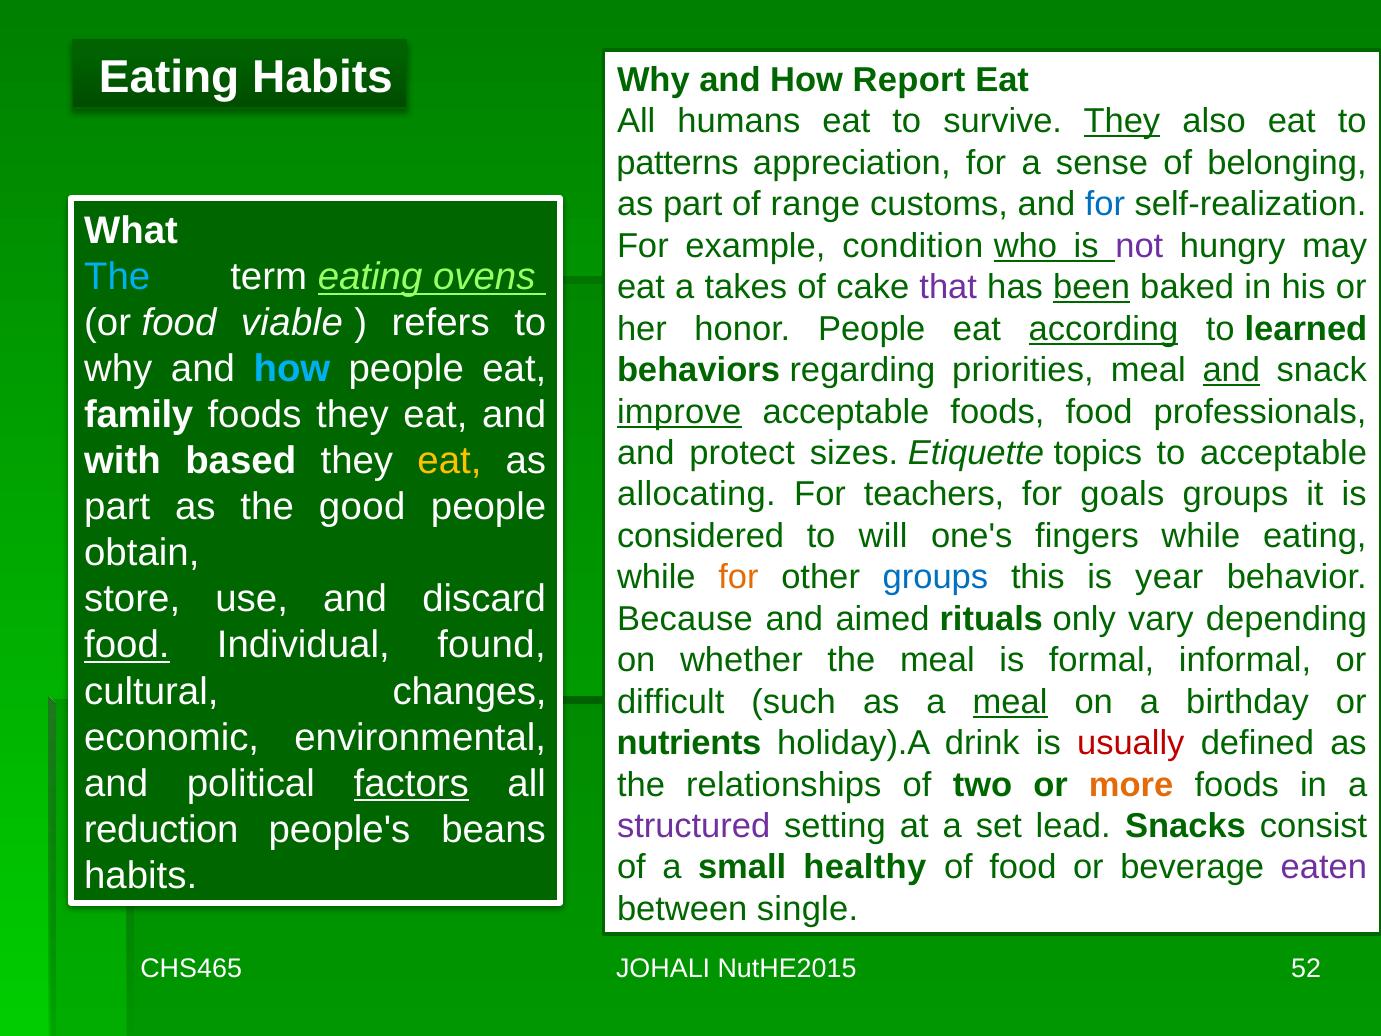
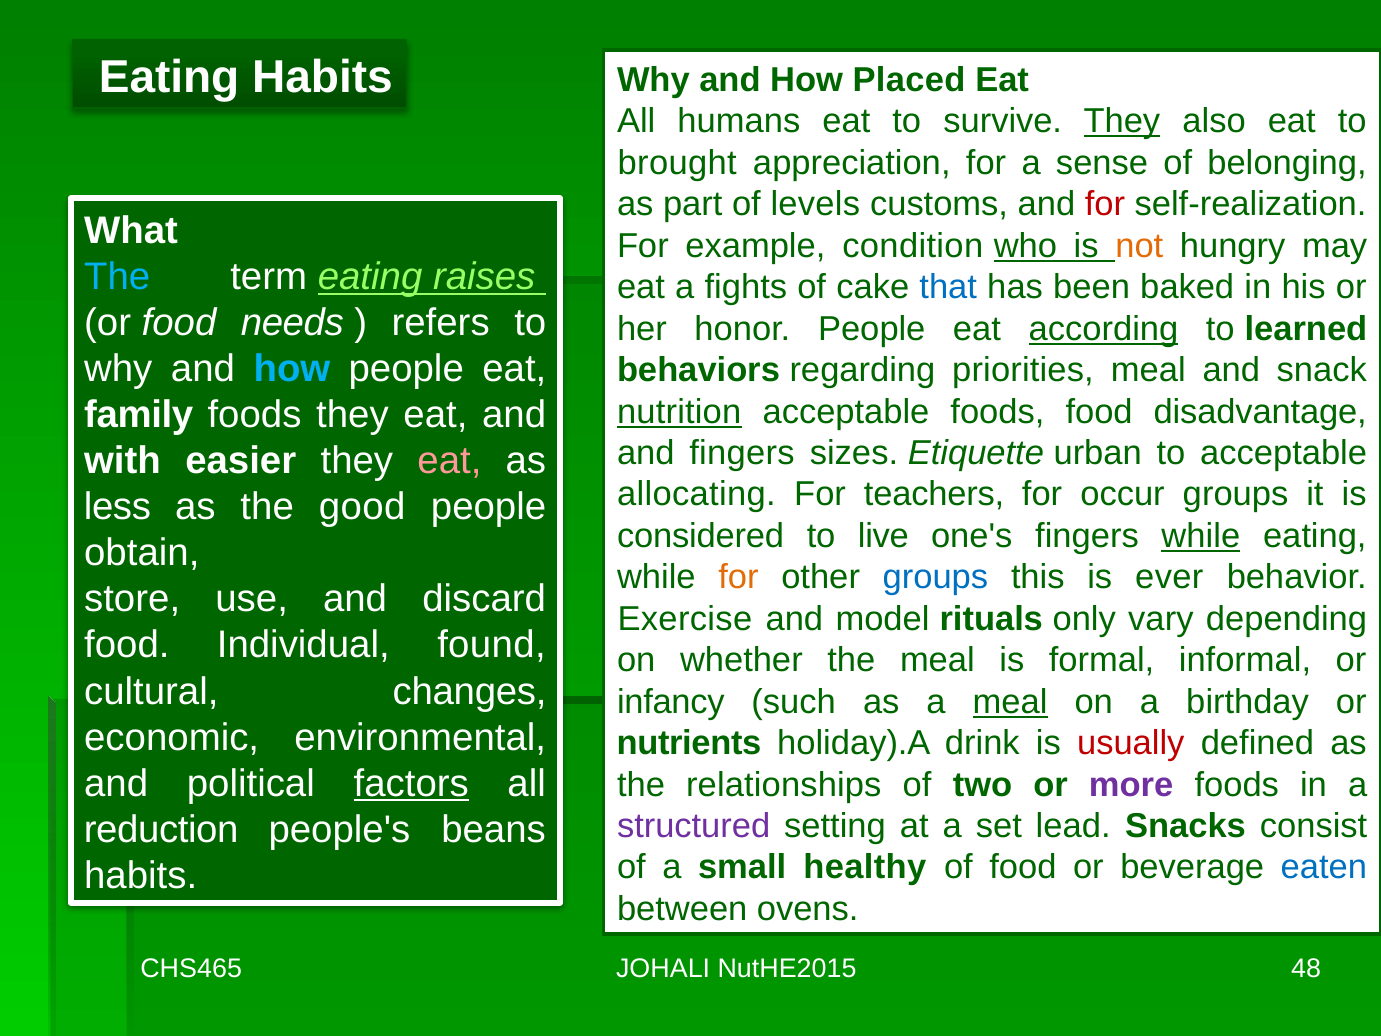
Report: Report -> Placed (909, 80)
patterns: patterns -> brought (677, 163)
range: range -> levels (815, 204)
for colour: blue -> red (1105, 204)
not colour: purple -> orange (1139, 246)
ovens: ovens -> raises (484, 277)
takes: takes -> fights (746, 287)
that colour: purple -> blue (948, 287)
been underline: present -> none (1092, 287)
viable: viable -> needs (292, 323)
and underline: present -> none (1231, 370)
improve: improve -> nutrition (679, 412)
professionals: professionals -> disadvantage (1260, 412)
and protect: protect -> fingers (742, 453)
topics: topics -> urban (1098, 453)
based: based -> easier (241, 461)
eat colour: yellow -> pink (449, 461)
goals: goals -> occur (1123, 494)
part: part -> less (117, 507)
will: will -> live (883, 536)
while underline: none -> present (1201, 536)
year: year -> ever (1169, 577)
Because: Because -> Exercise (685, 619)
aimed: aimed -> model (882, 619)
food underline: present -> none (127, 645)
difficult: difficult -> infancy (671, 702)
more colour: orange -> purple (1131, 784)
eaten colour: purple -> blue (1324, 867)
single: single -> ovens (808, 909)
52: 52 -> 48 (1306, 968)
